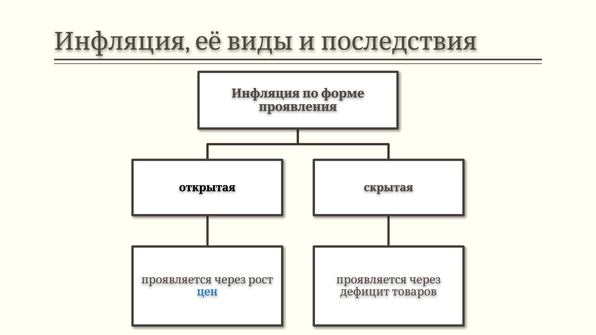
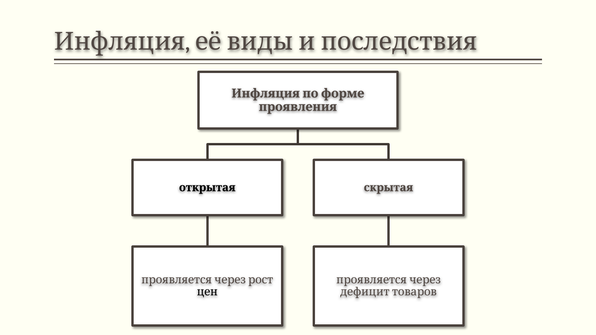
цен colour: blue -> black (207, 292)
